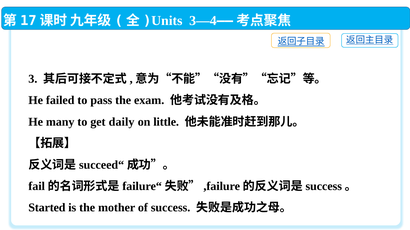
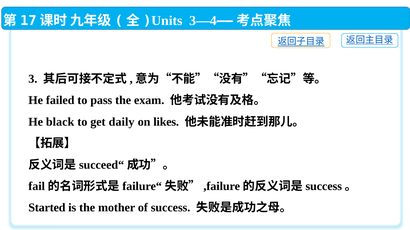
many: many -> black (60, 122)
little: little -> likes (166, 122)
